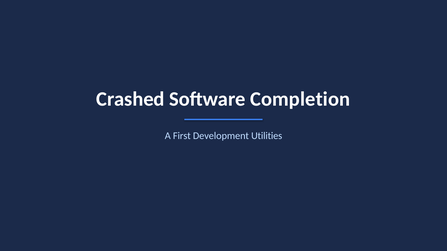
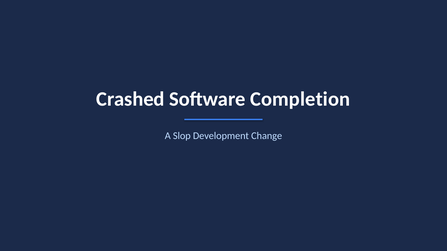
First: First -> Slop (182, 136)
Utilities: Utilities -> Change (267, 136)
